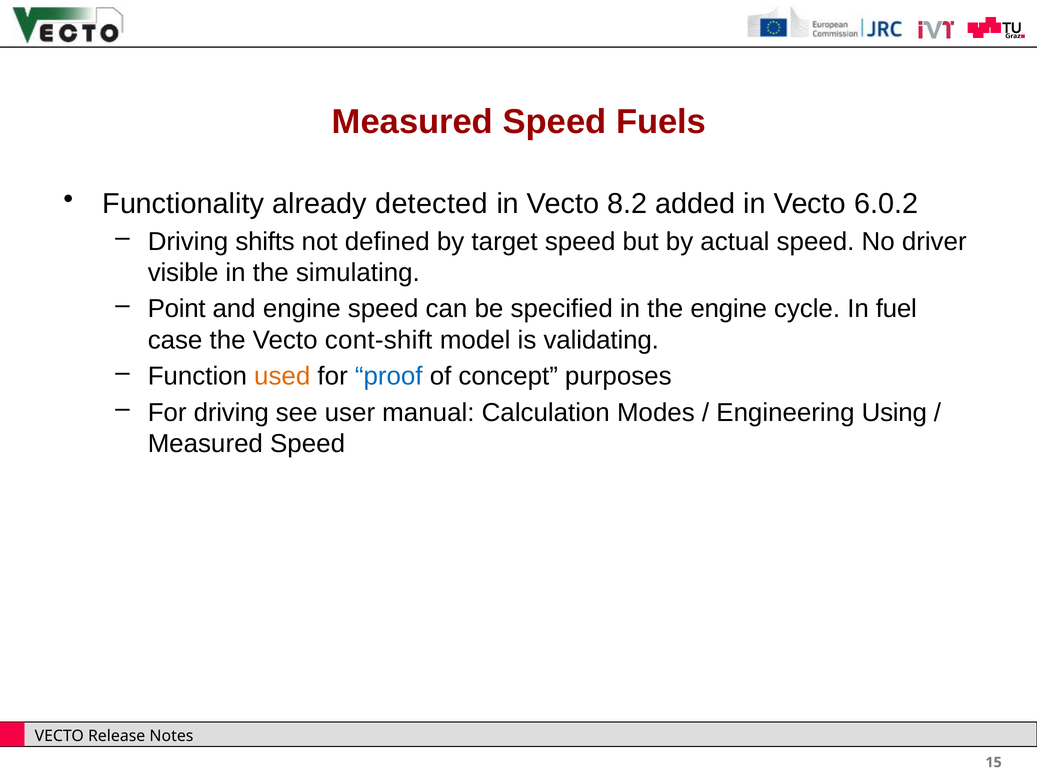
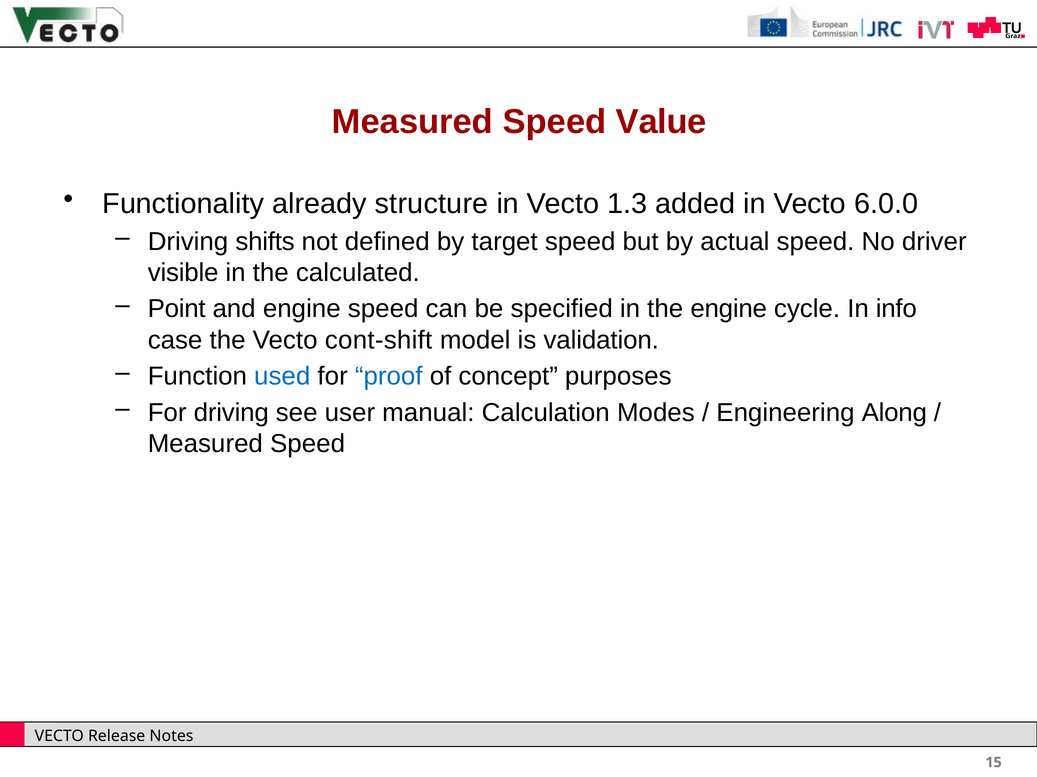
Fuels: Fuels -> Value (661, 122)
detected: detected -> structure (432, 204)
8.2: 8.2 -> 1.3 (627, 204)
6.0.2: 6.0.2 -> 6.0.0 (886, 204)
simulating: simulating -> calculated (358, 273)
fuel: fuel -> info (896, 309)
validating: validating -> validation (601, 340)
used colour: orange -> blue (282, 377)
Using: Using -> Along (894, 413)
